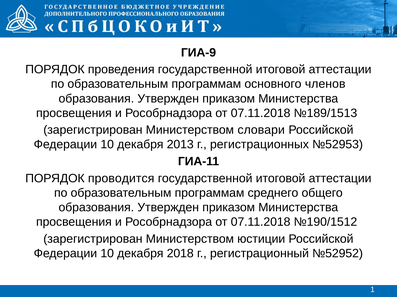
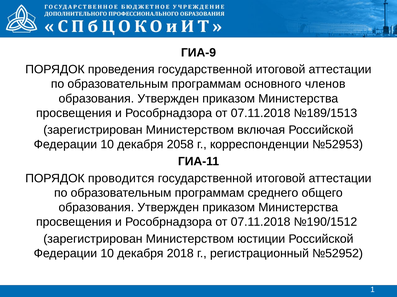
словари: словари -> включая (261, 130)
2013: 2013 -> 2058 (180, 145)
регистрационных: регистрационных -> корреспонденции (259, 145)
